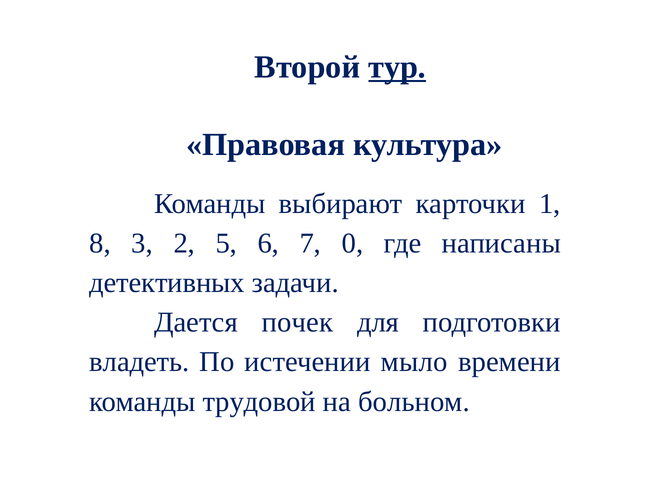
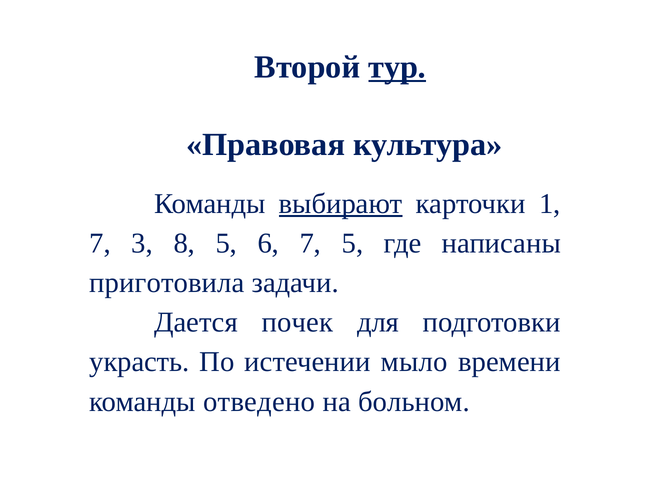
выбирают underline: none -> present (341, 204)
8: 8 -> 7 (100, 243)
2: 2 -> 8 (184, 243)
7 0: 0 -> 5 (352, 243)
детективных: детективных -> приготовила (167, 283)
владеть: владеть -> украсть (139, 362)
трудовой: трудовой -> отведено (259, 402)
